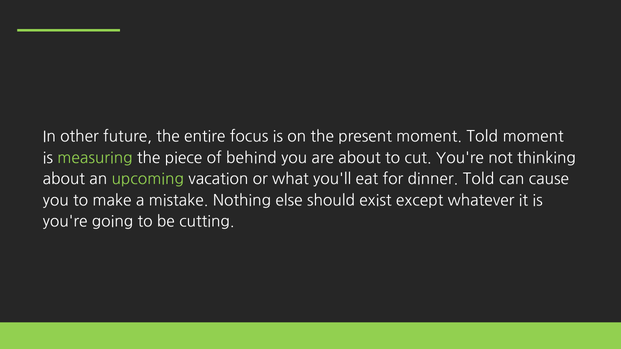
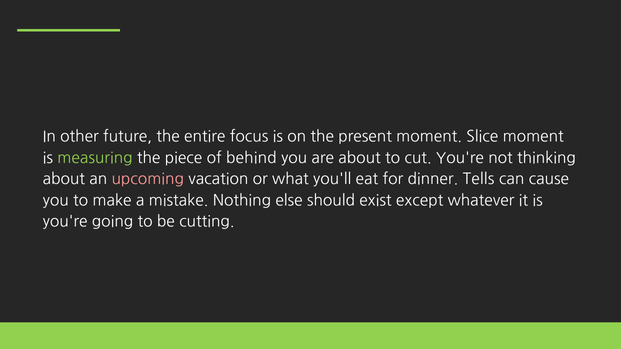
moment Told: Told -> Slice (482, 137)
upcoming colour: light green -> pink (148, 179)
dinner Told: Told -> Tells (479, 179)
